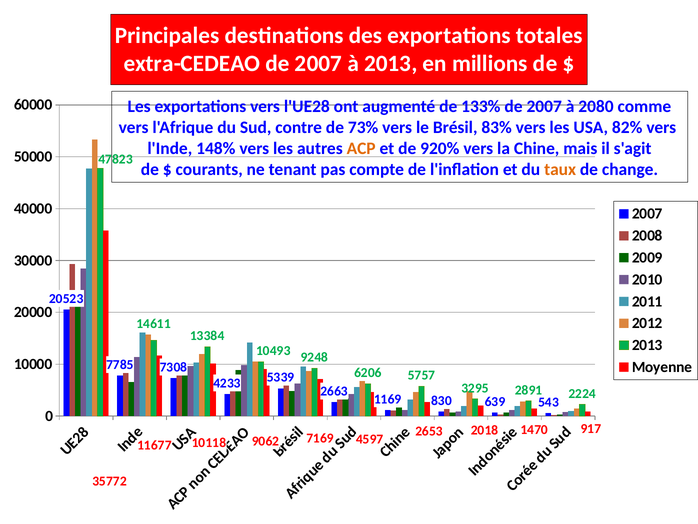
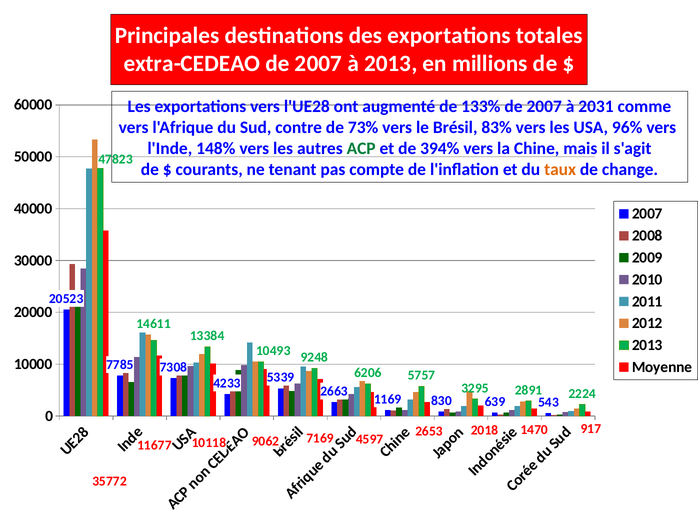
2080: 2080 -> 2031 (596, 106)
82%: 82% -> 96% (627, 127)
ACP colour: orange -> green (361, 148)
920%: 920% -> 394% (440, 148)
